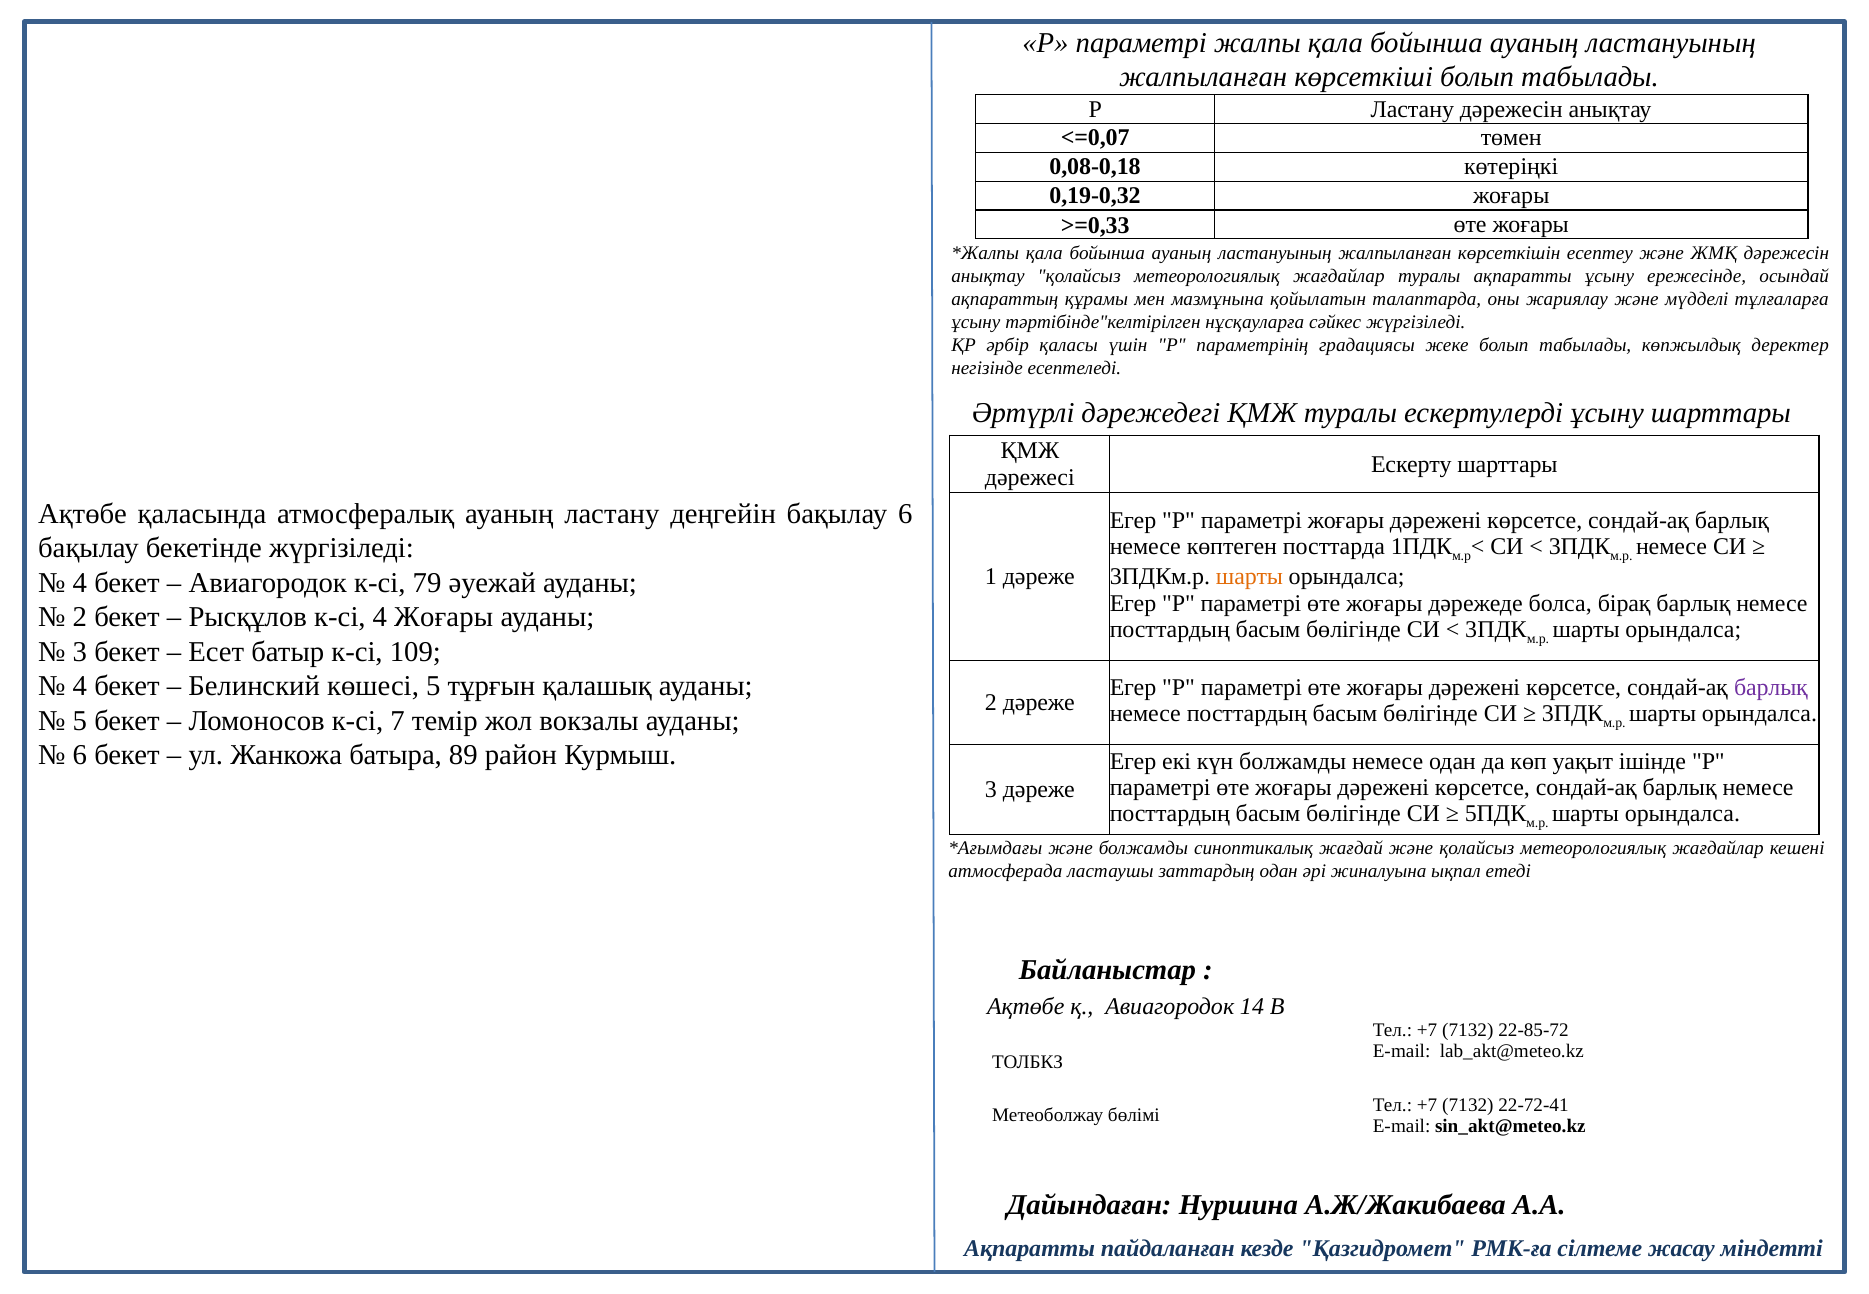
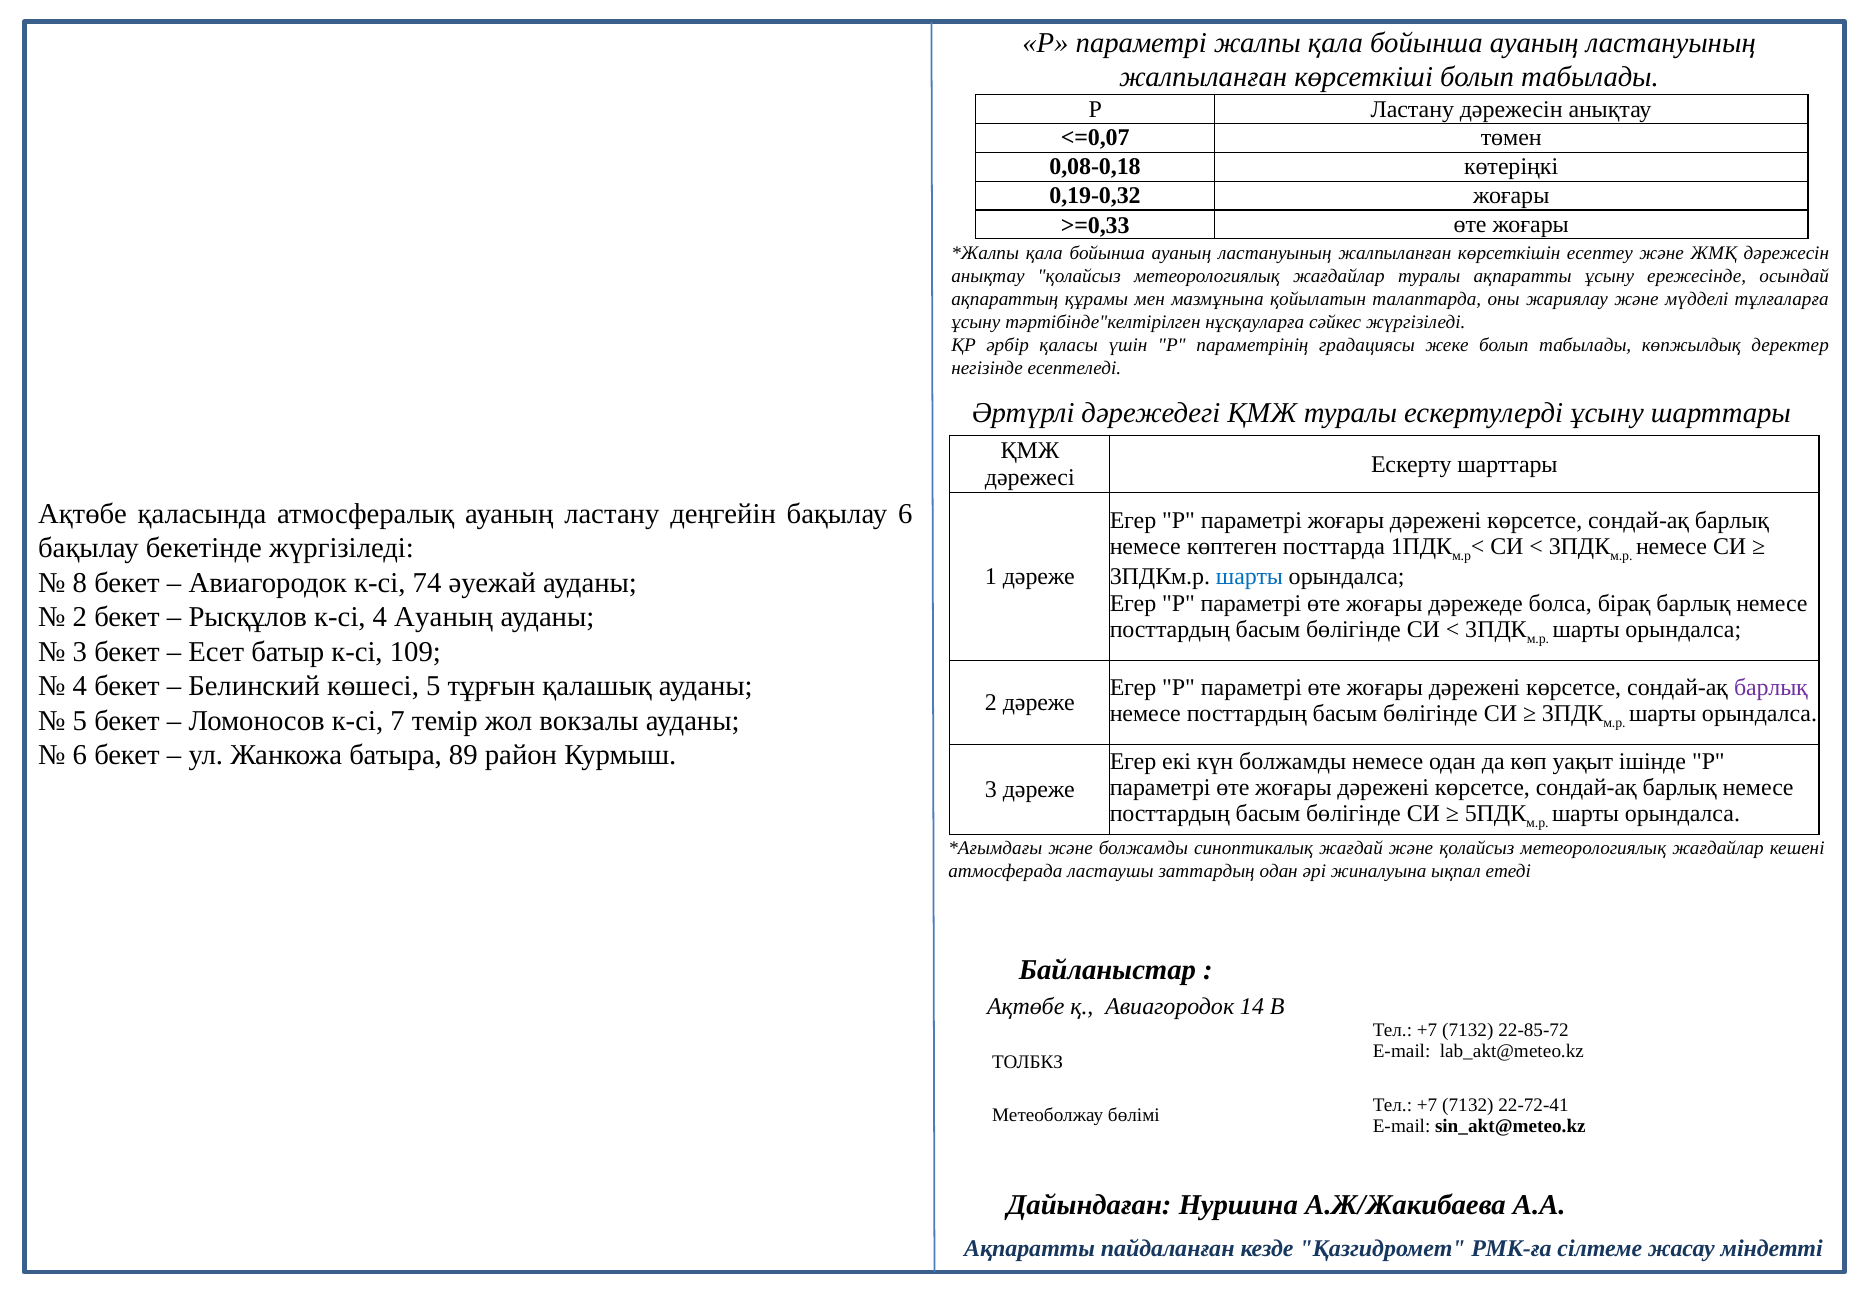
шарты colour: orange -> blue (1249, 577)
4: 4 -> 8 (80, 583)
79: 79 -> 74 (427, 583)
4 Жоғары: Жоғары -> Ауаның (444, 617)
